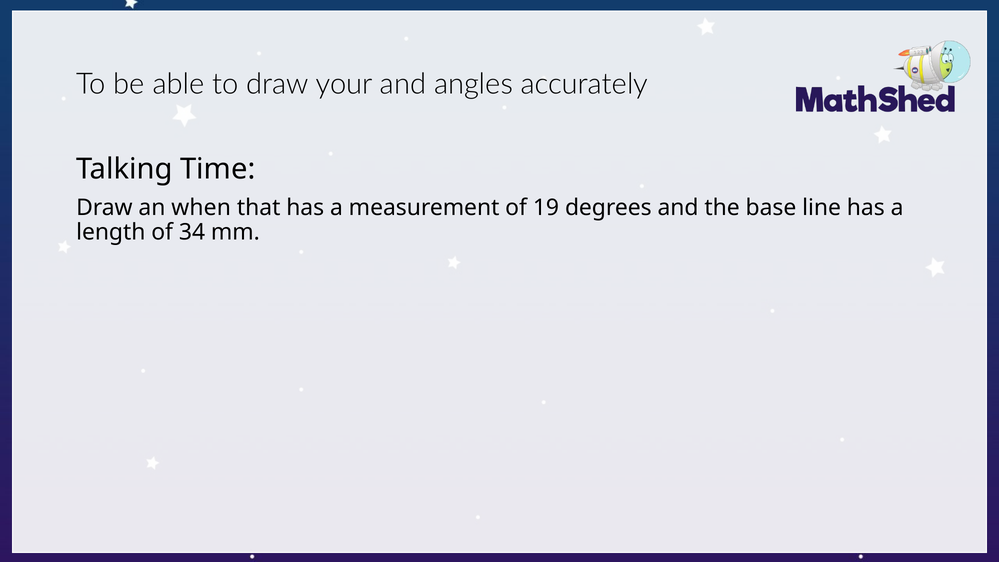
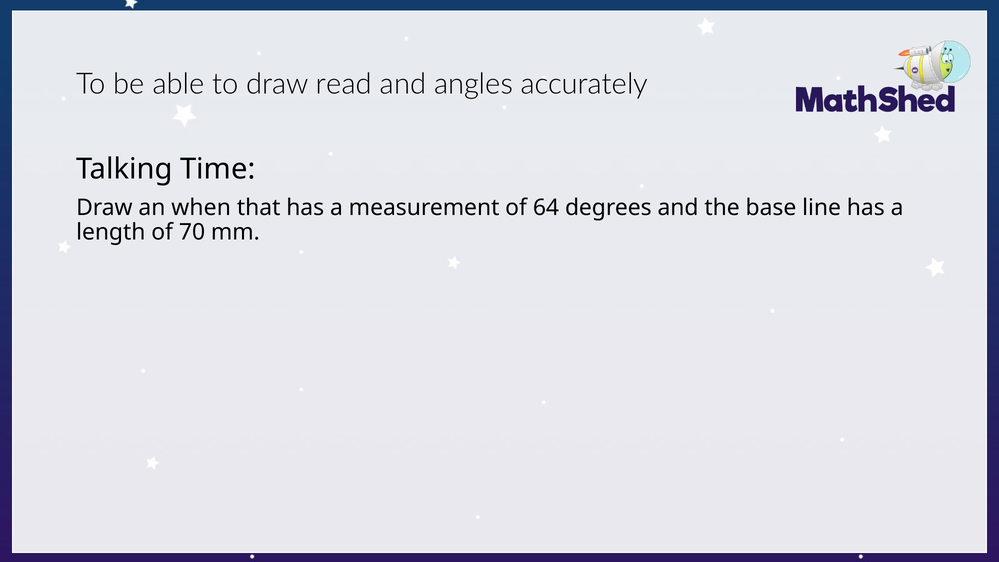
your: your -> read (344, 84)
19: 19 -> 64 (546, 207)
34: 34 -> 70 (192, 232)
